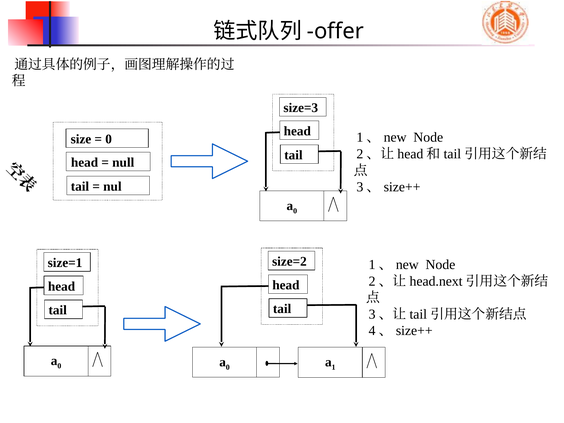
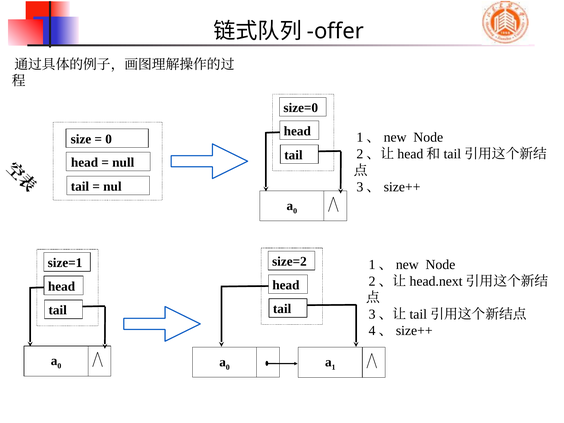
size=3: size=3 -> size=0 (301, 108)
